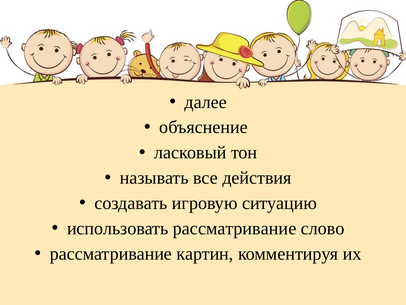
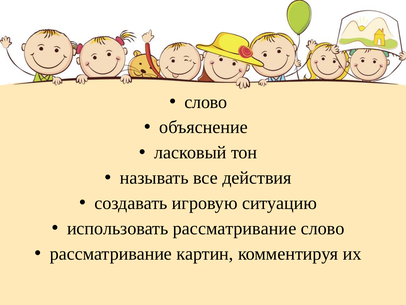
далее: далее -> слово (206, 102)
